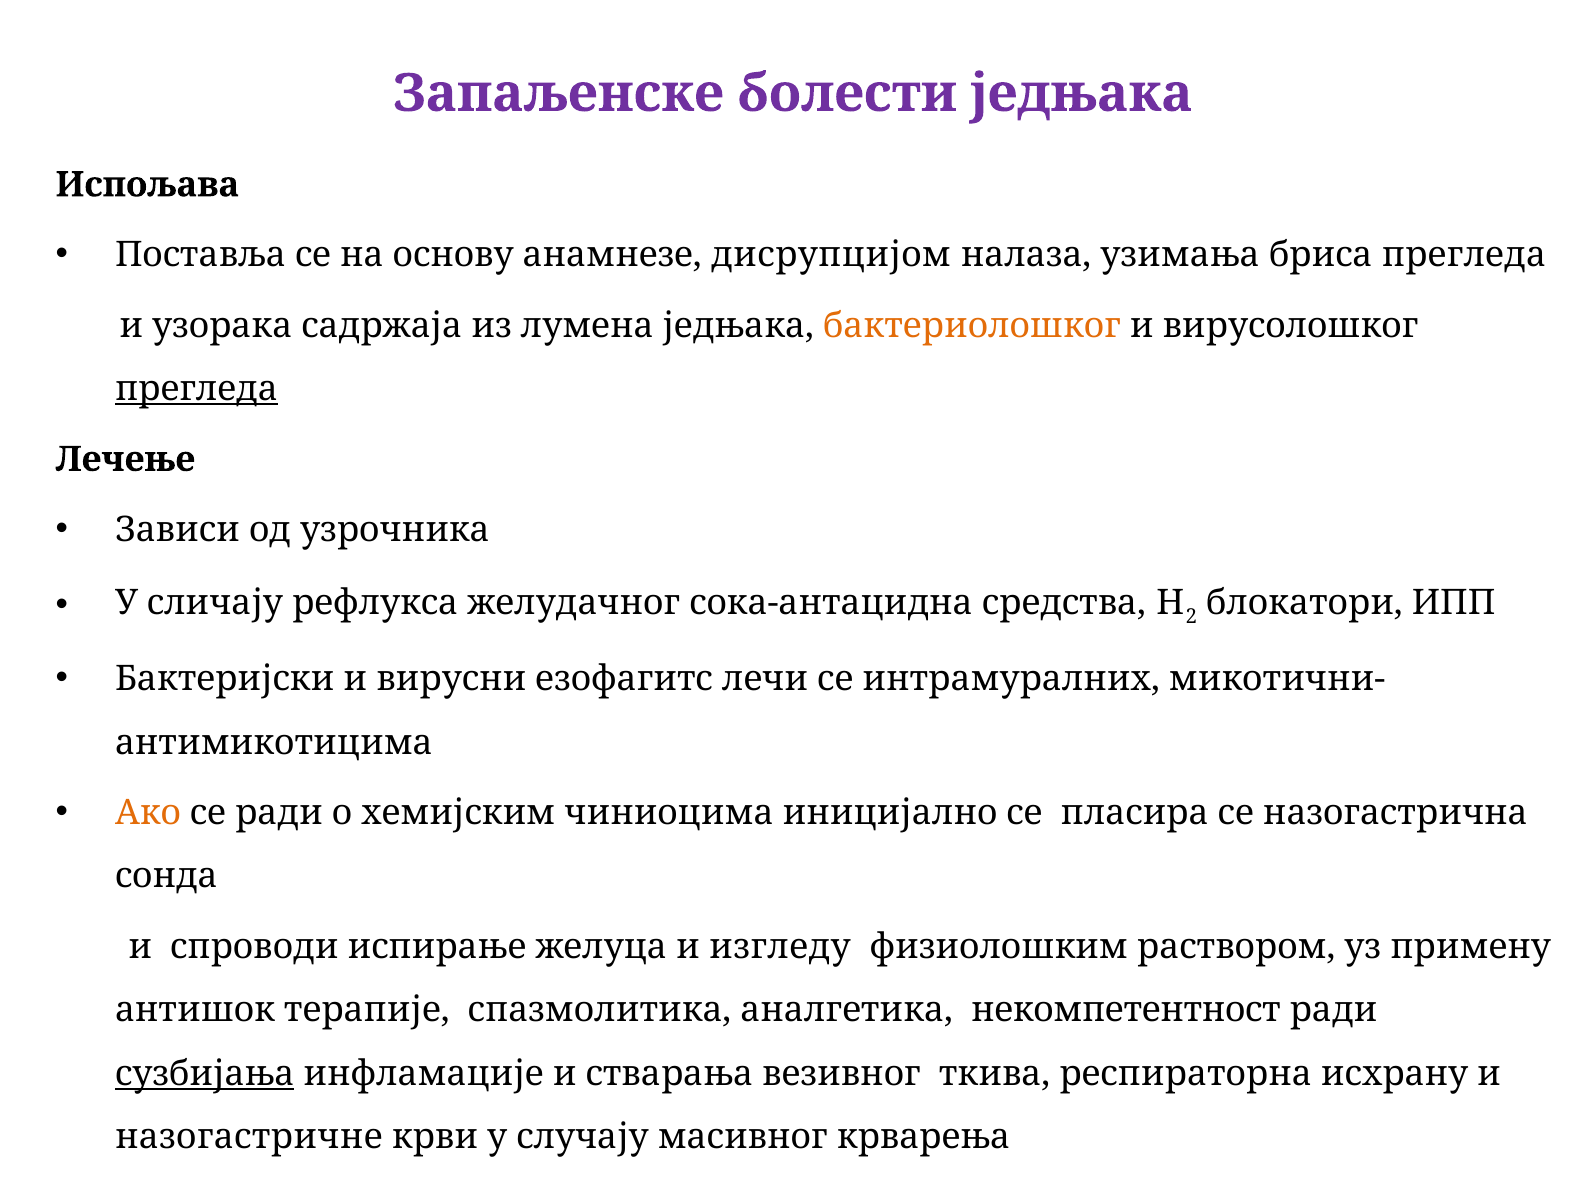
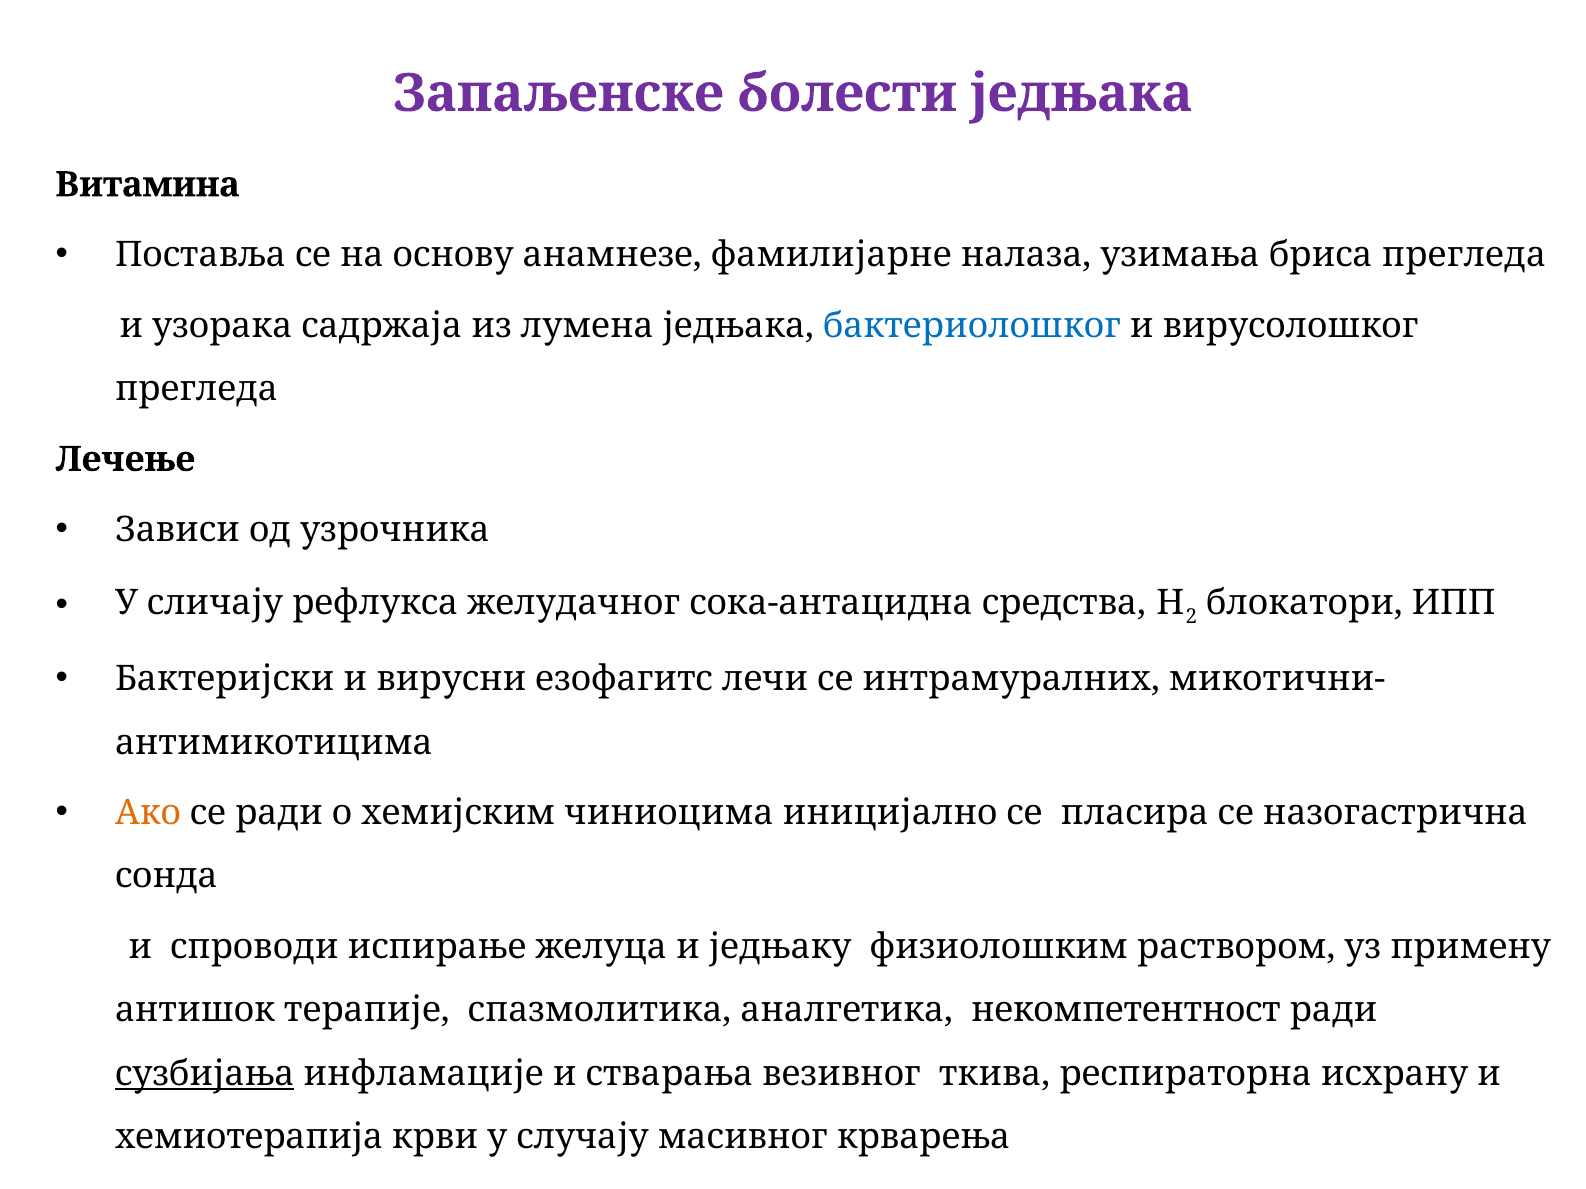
Испољава: Испољава -> Витамина (148, 185)
дисрупцијом: дисрупцијом -> фамилијарне (831, 255)
бактериолошког colour: orange -> blue (972, 326)
прегледа underline: present -> none (196, 389)
изгледу: изгледу -> једњаку (780, 947)
назогастричне: назогастричне -> хемиотерапија (249, 1137)
